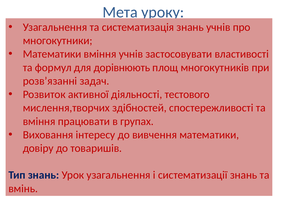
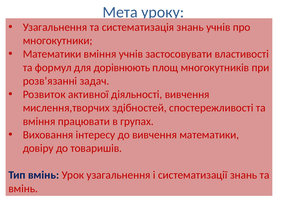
діяльності тестового: тестового -> вивчення (187, 94)
Тип знань: знань -> вмінь (44, 174)
